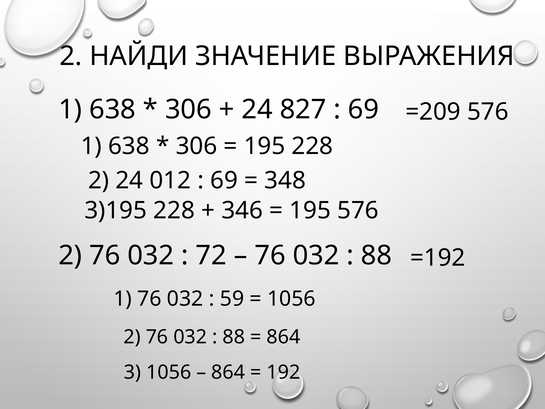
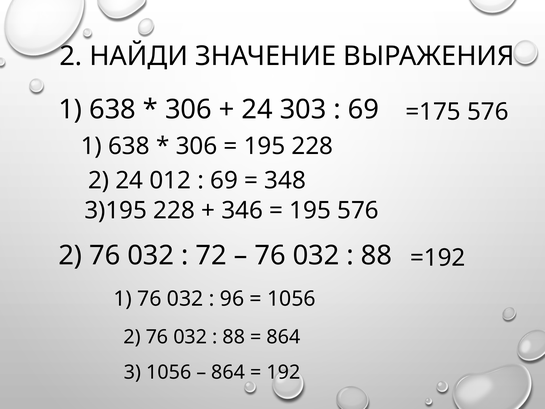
827: 827 -> 303 (303, 109)
=209: =209 -> =175 (433, 112)
59: 59 -> 96 (232, 299)
